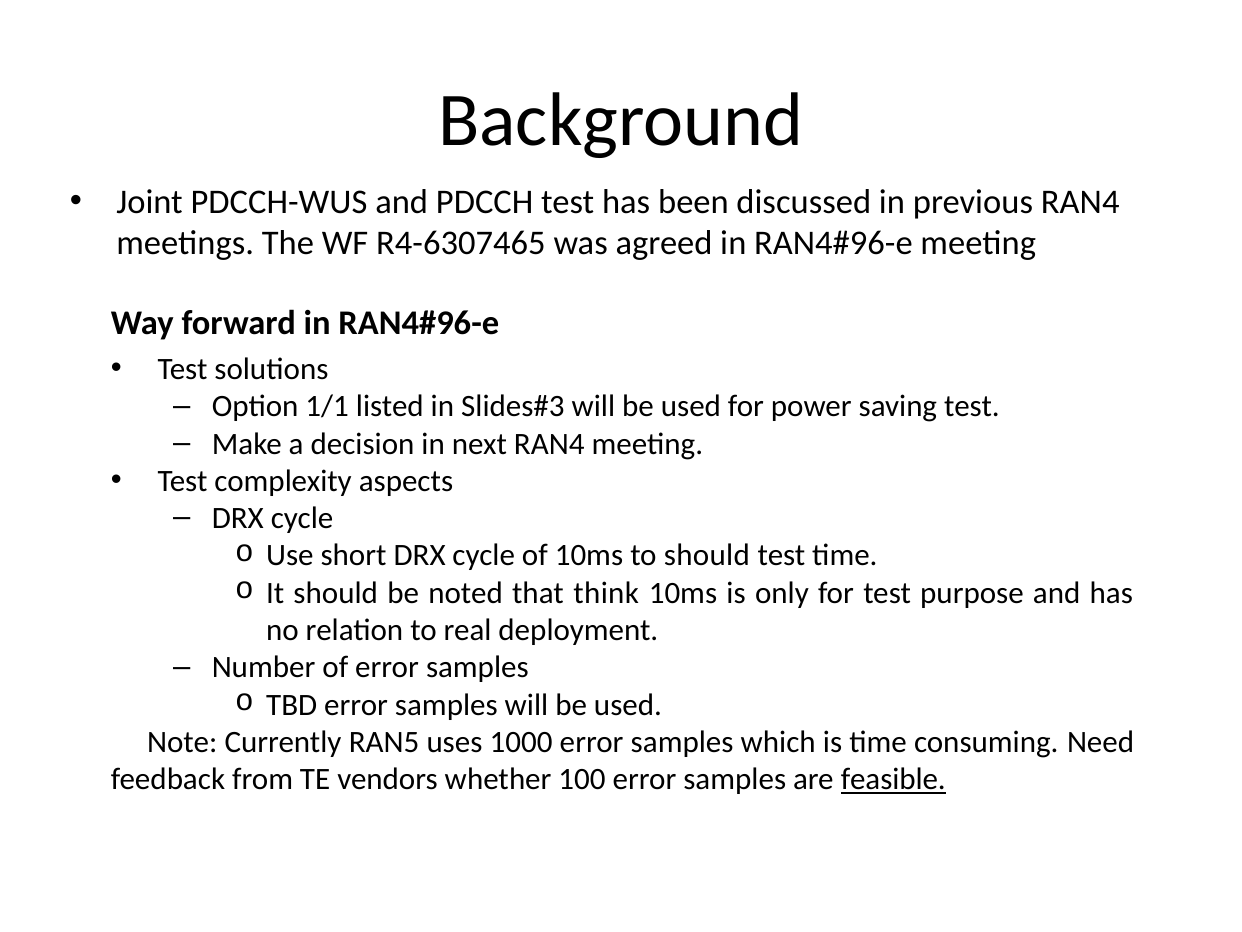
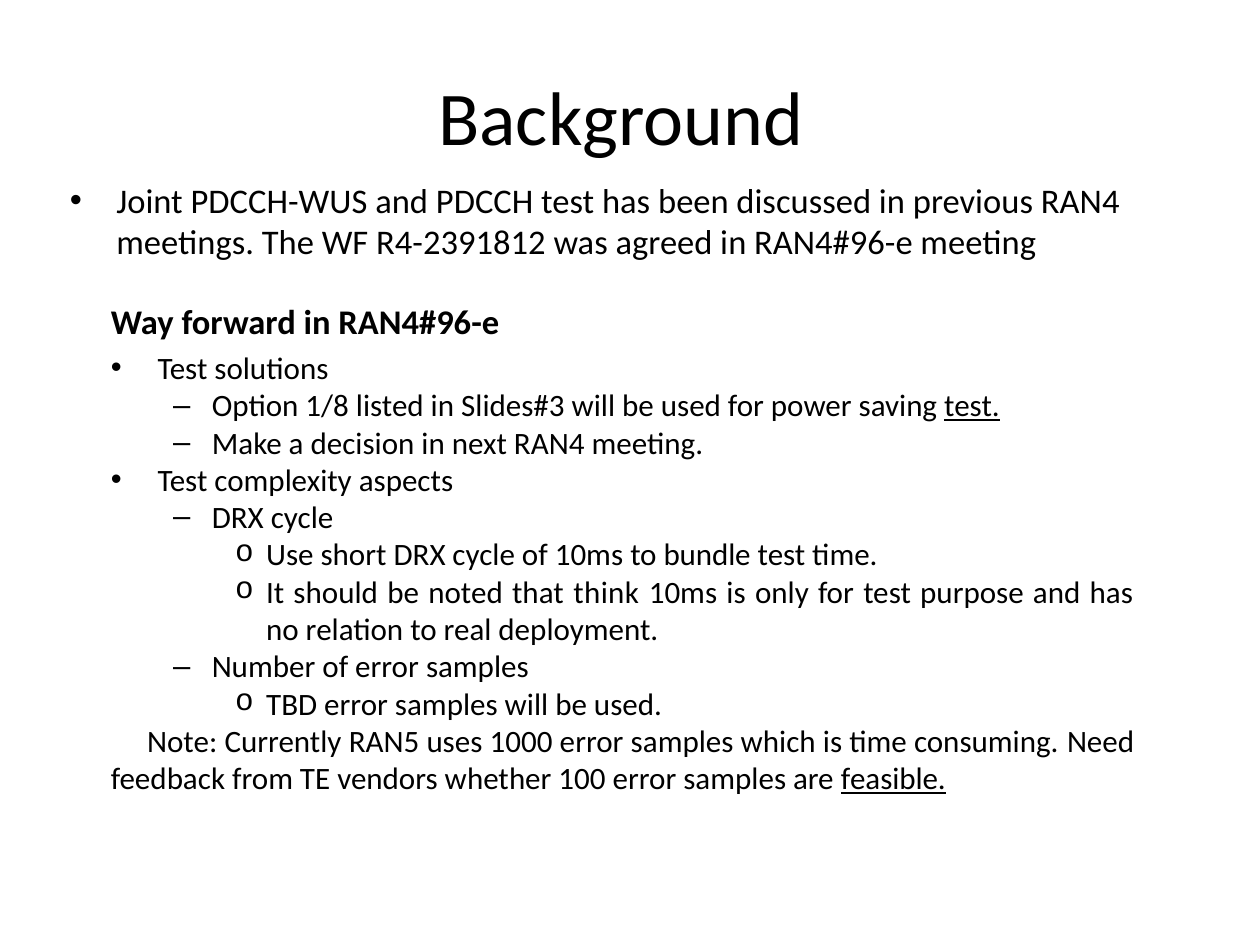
R4-6307465: R4-6307465 -> R4-2391812 (461, 243)
1/1: 1/1 -> 1/8 (327, 406)
test underline: none -> present (972, 406)
to should: should -> bundle (707, 555)
